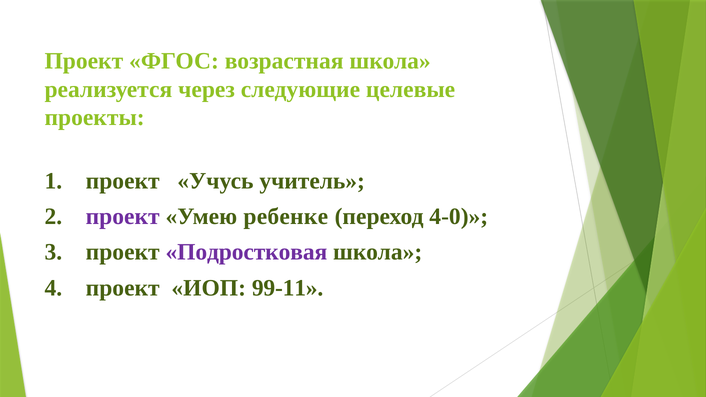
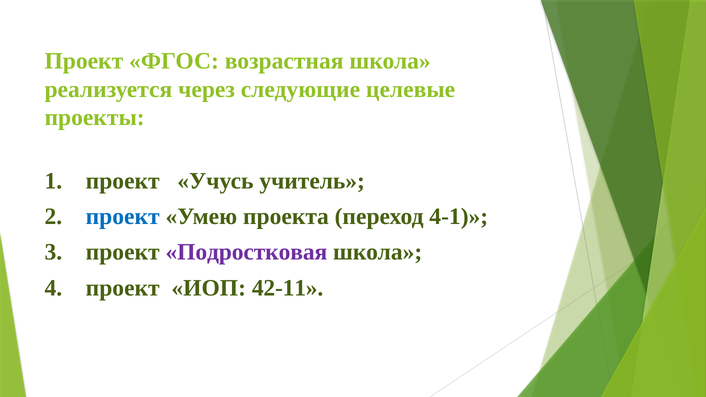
проект colour: purple -> blue (123, 217)
ребенке: ребенке -> проекта (286, 217)
4-0: 4-0 -> 4-1 (459, 217)
99-11: 99-11 -> 42-11 (288, 288)
